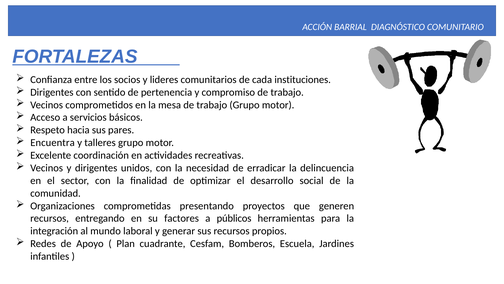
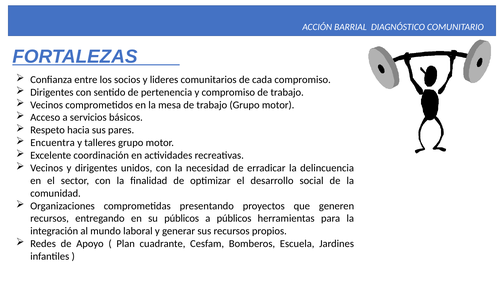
cada instituciones: instituciones -> compromiso (303, 79)
su factores: factores -> públicos (182, 218)
